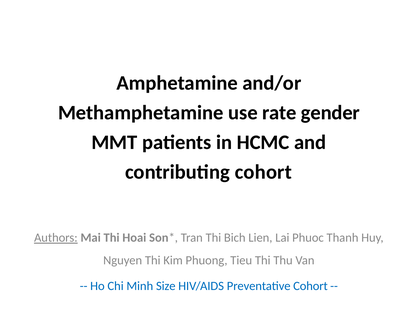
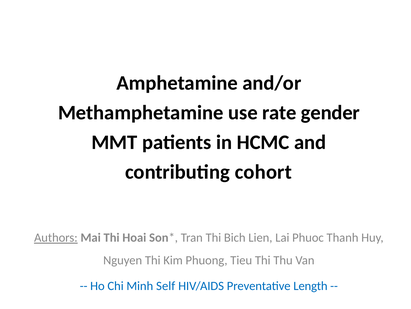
Size: Size -> Self (166, 285)
Preventative Cohort: Cohort -> Length (310, 285)
